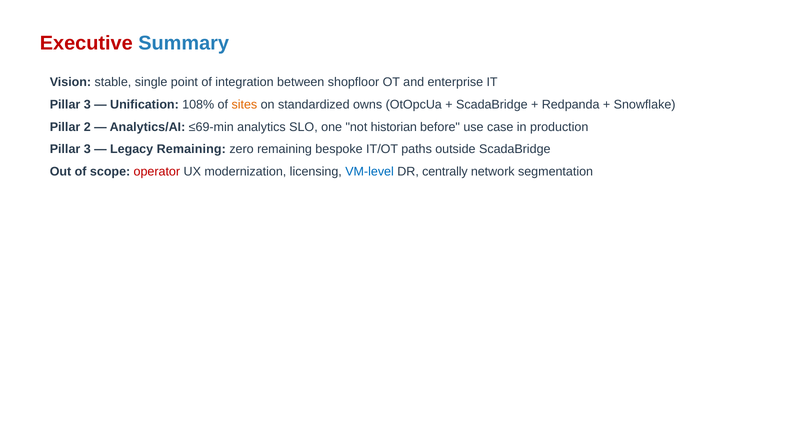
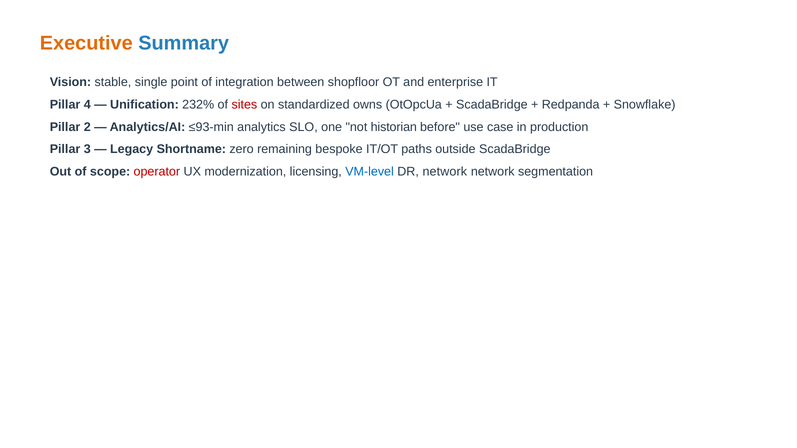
Executive colour: red -> orange (86, 43)
3: 3 -> 4 (87, 105)
108%: 108% -> 232% (198, 105)
sites colour: orange -> red (244, 105)
≤69-min: ≤69-min -> ≤93-min (211, 127)
Legacy Remaining: Remaining -> Shortname (191, 149)
DR centrally: centrally -> network (445, 172)
